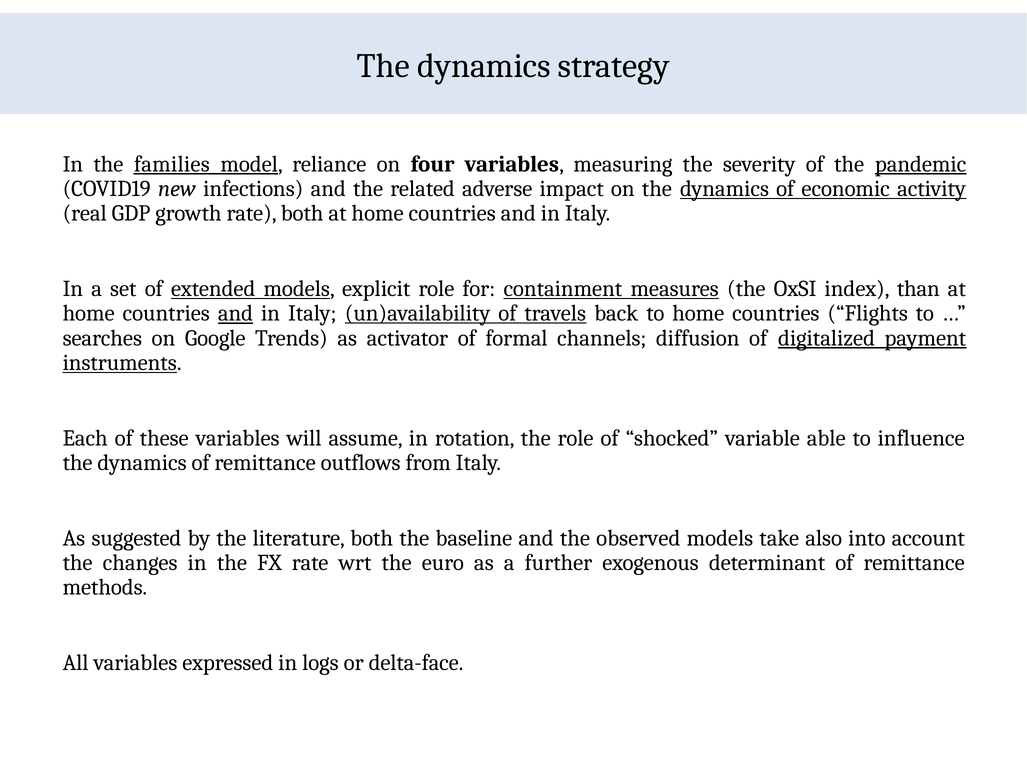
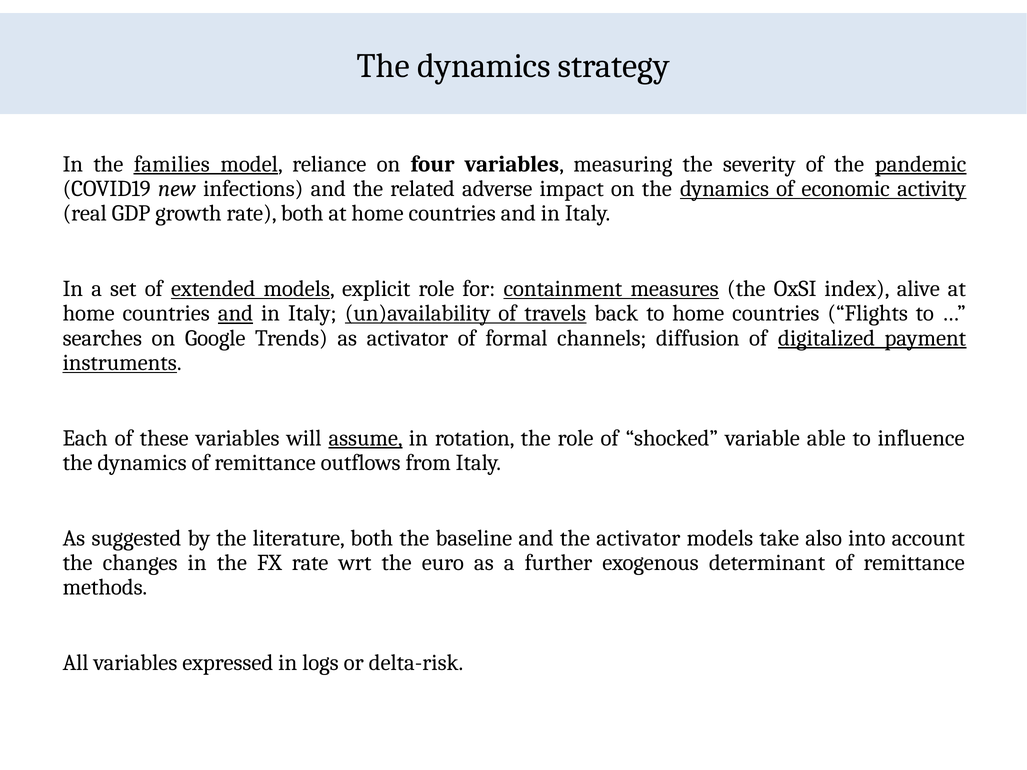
than: than -> alive (918, 289)
assume underline: none -> present (366, 438)
the observed: observed -> activator (638, 538)
delta-face: delta-face -> delta-risk (416, 663)
